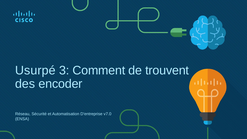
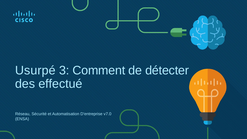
trouvent: trouvent -> détecter (167, 70)
encoder: encoder -> effectué (60, 84)
